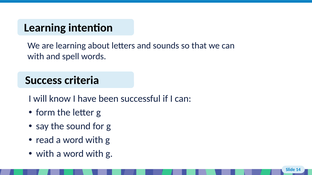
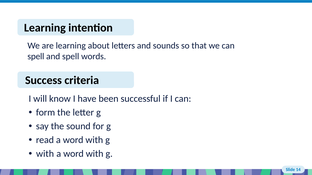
with: with -> spell (36, 57)
